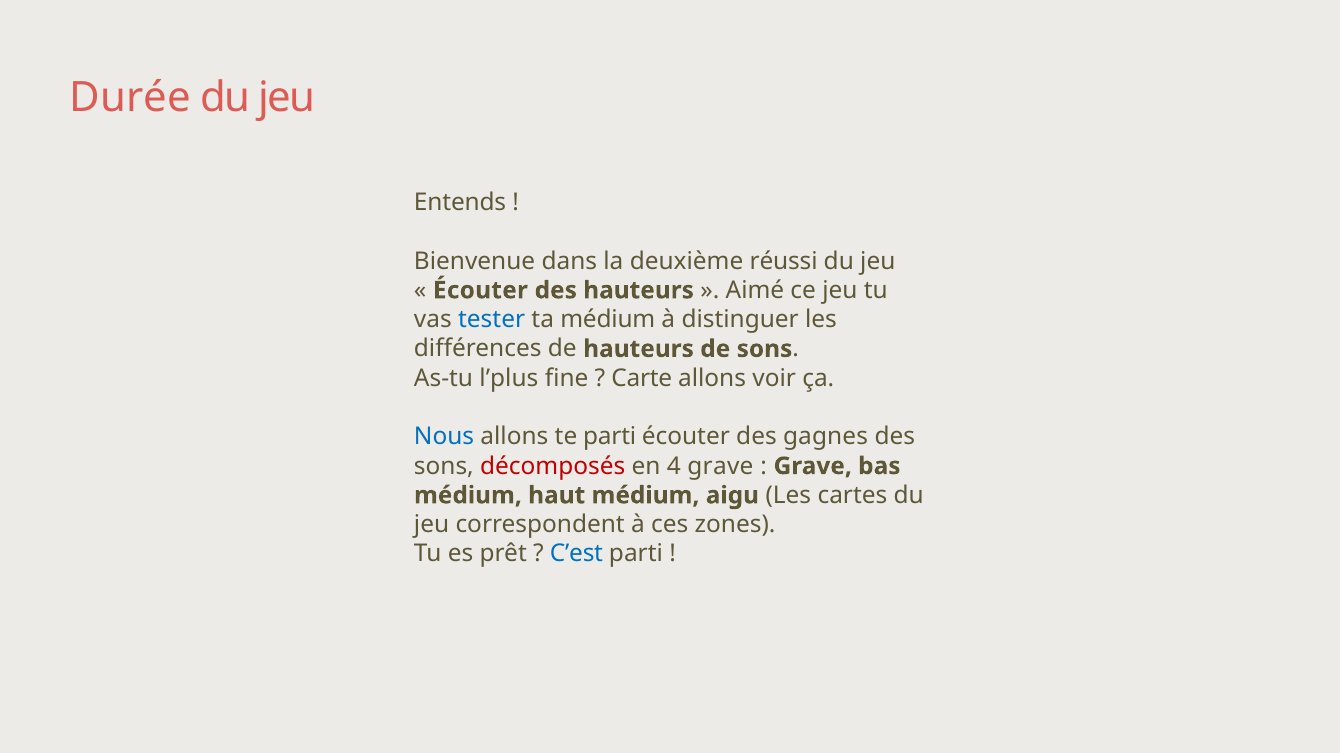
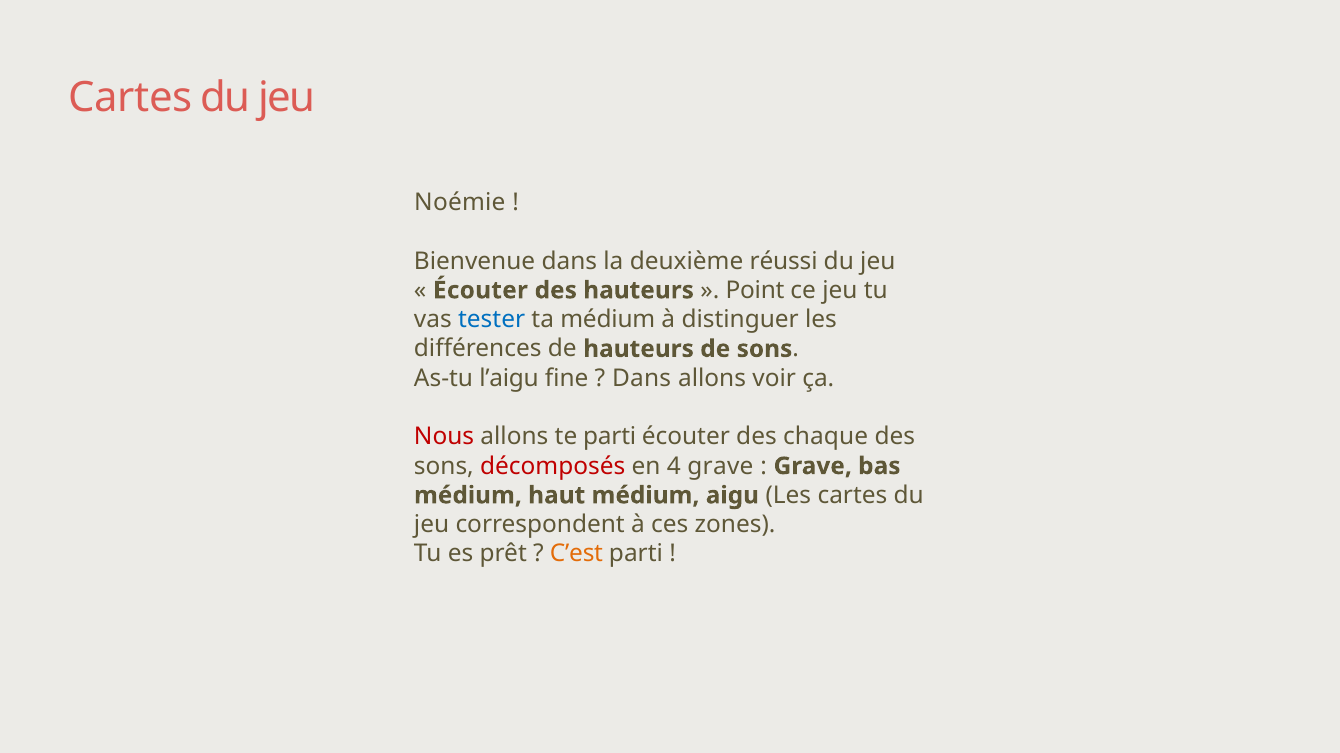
Durée: Durée -> Cartes (131, 98)
Entends: Entends -> Noémie (460, 203)
Aimé: Aimé -> Point (755, 291)
l’plus: l’plus -> l’aigu (509, 379)
Carte: Carte -> Dans (642, 379)
Nous colour: blue -> red (444, 437)
gagnes: gagnes -> chaque (826, 437)
C’est colour: blue -> orange (577, 554)
